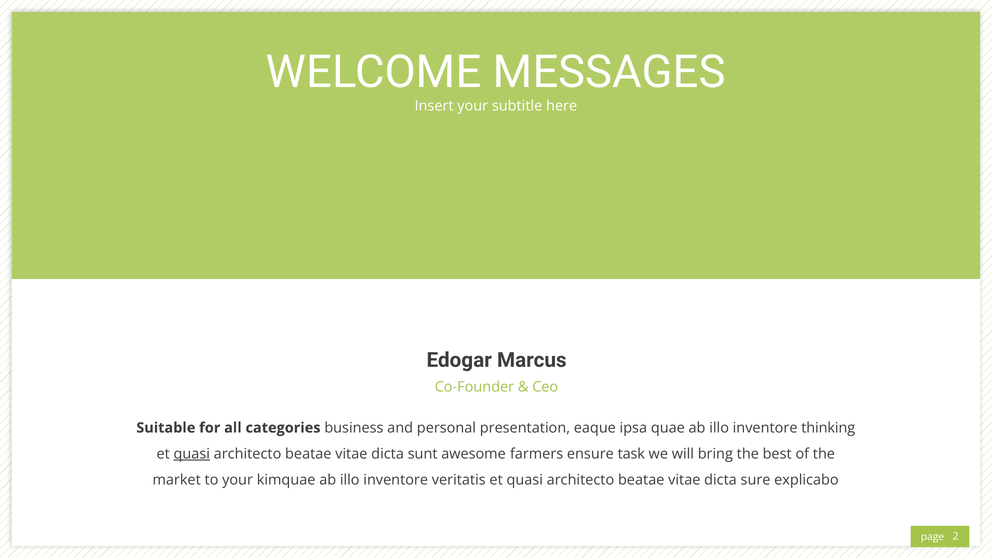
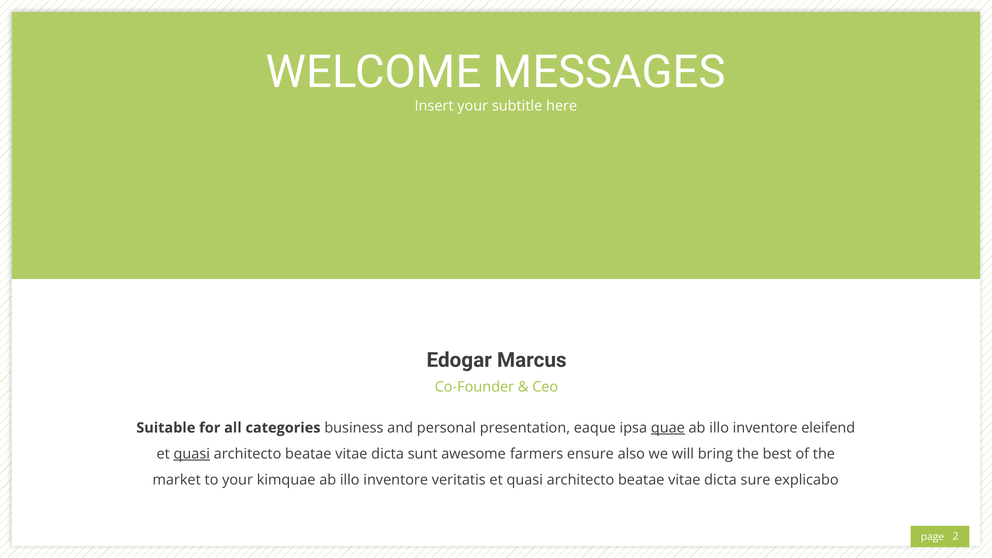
quae underline: none -> present (668, 428)
thinking: thinking -> eleifend (828, 428)
task: task -> also (631, 454)
